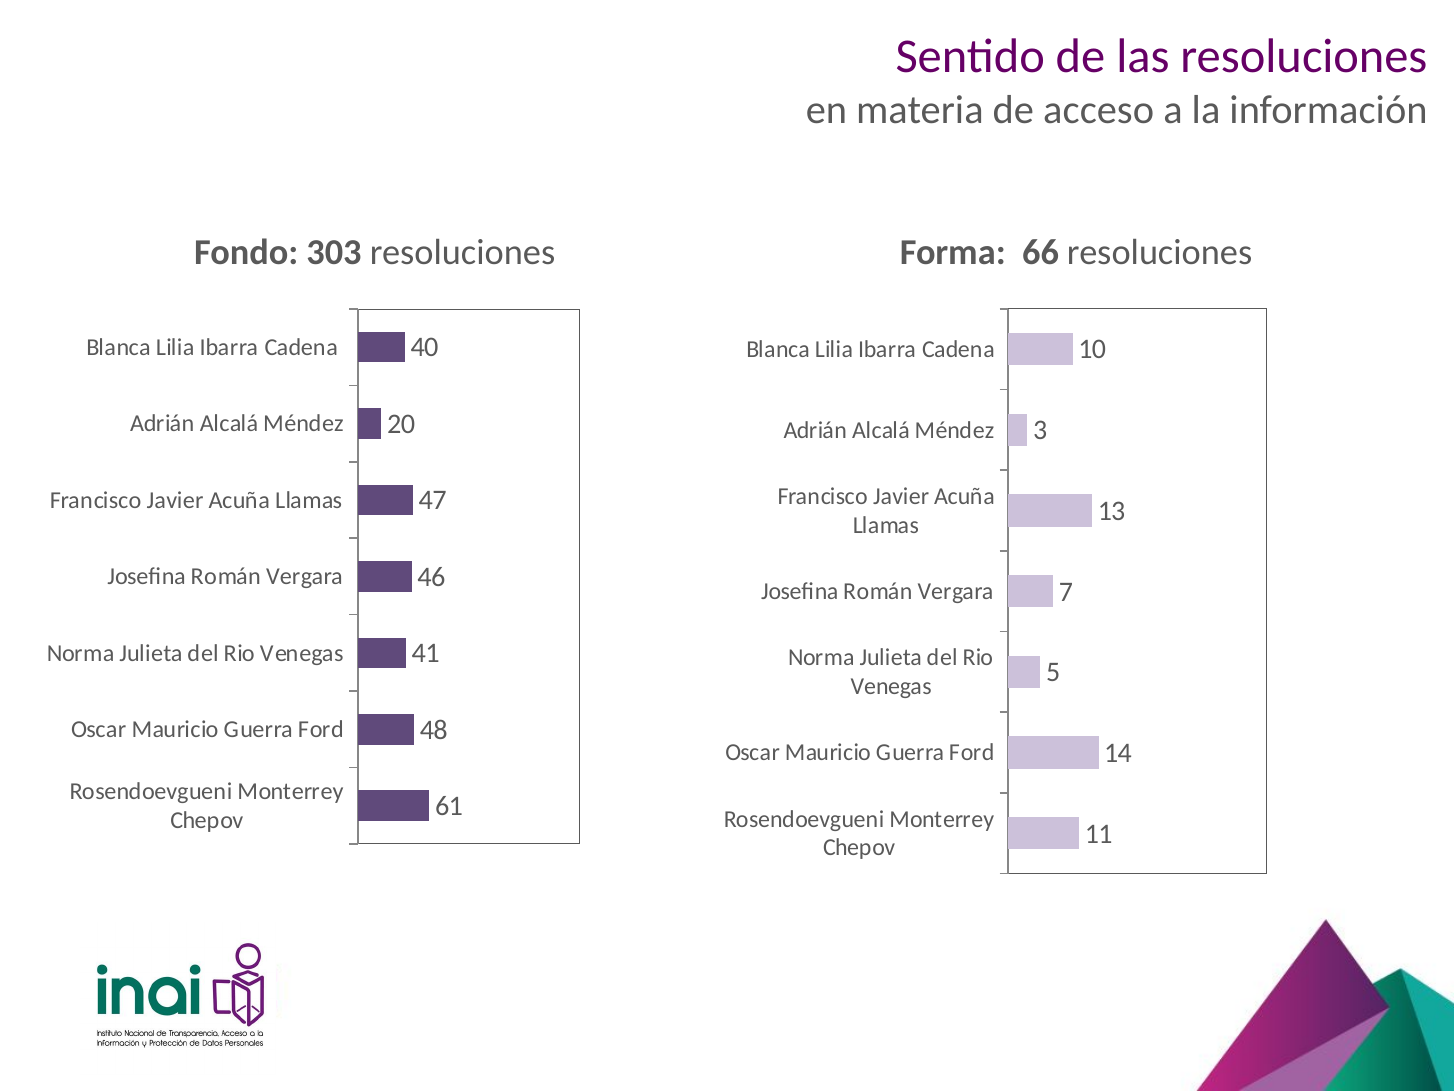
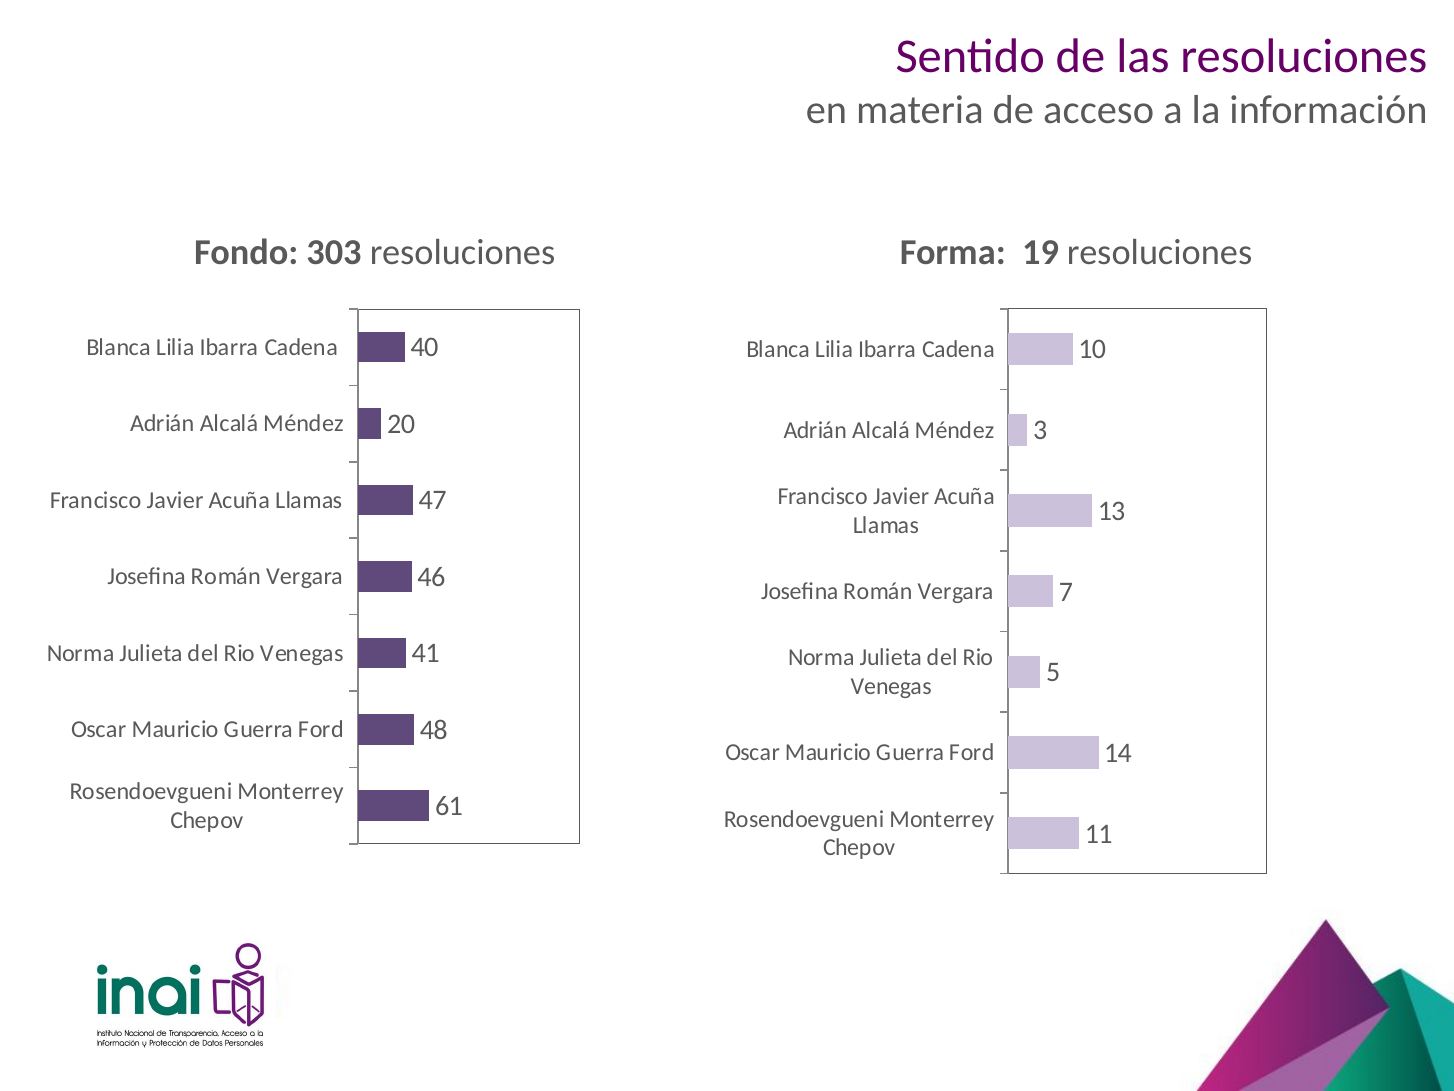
66: 66 -> 19 (1041, 253)
